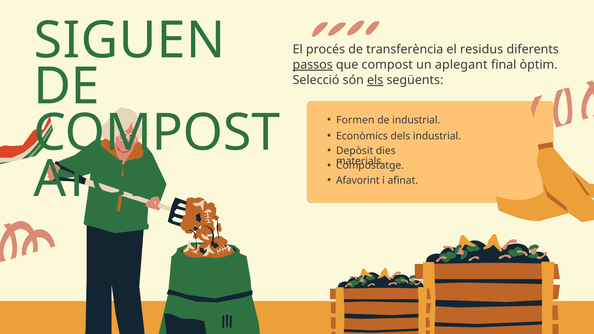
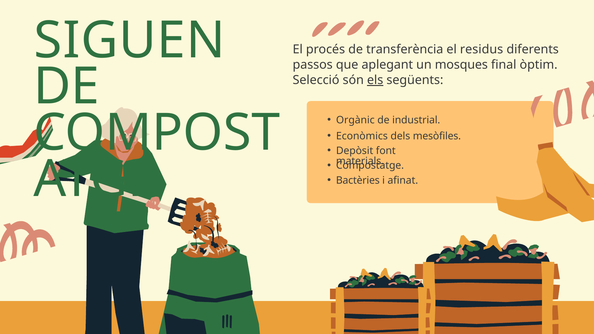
passos underline: present -> none (313, 65)
que compost: compost -> aplegant (387, 65)
aplegant: aplegant -> mosques (461, 65)
Formen: Formen -> Orgànic (355, 120)
dels industrial: industrial -> mesòfiles (437, 136)
dies: dies -> font (386, 151)
Afavorint: Afavorint -> Bactèries (358, 180)
